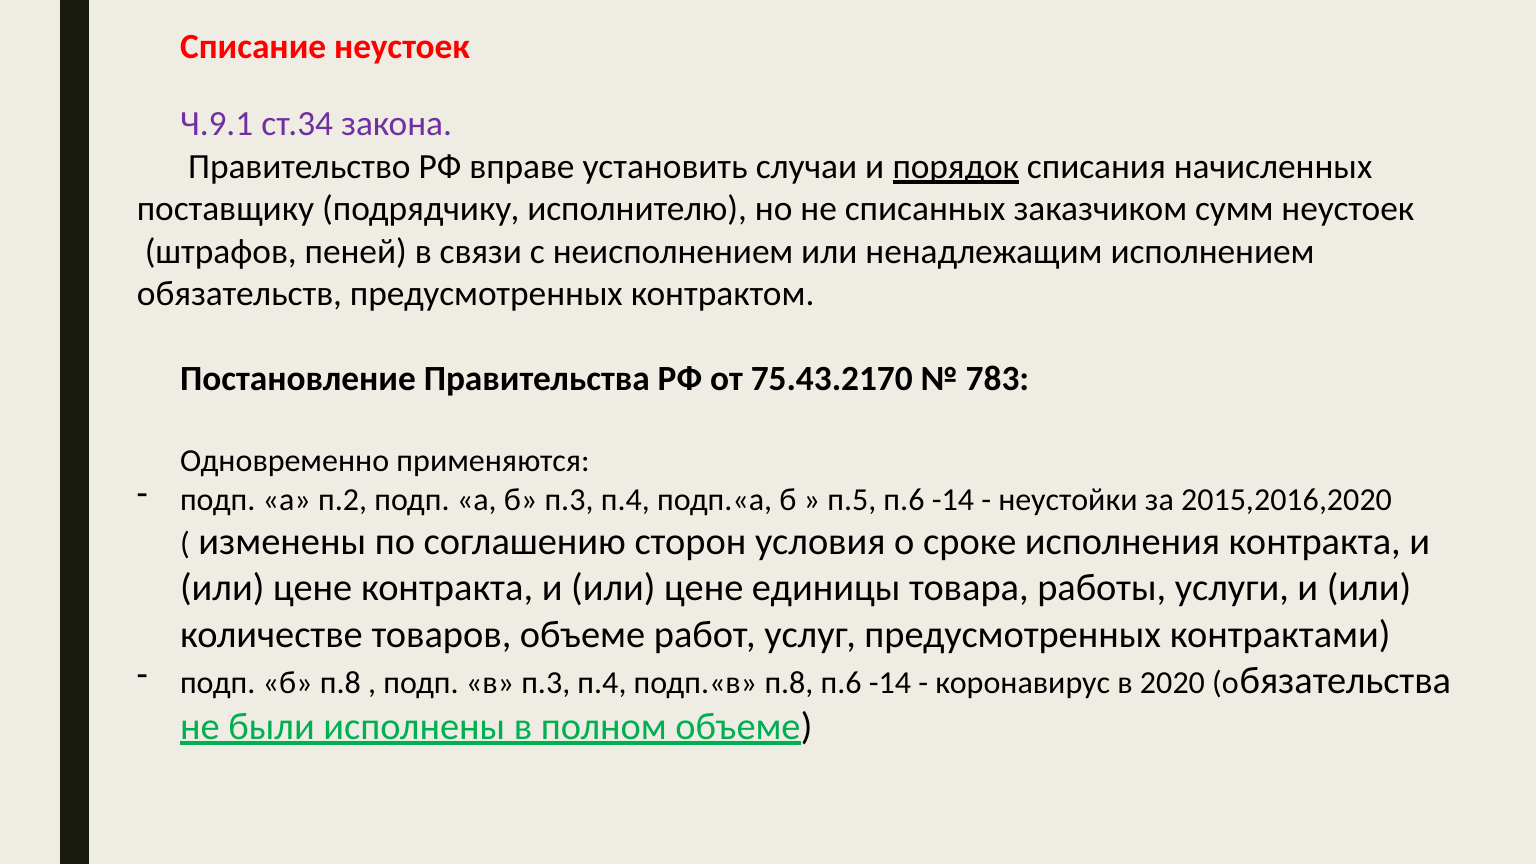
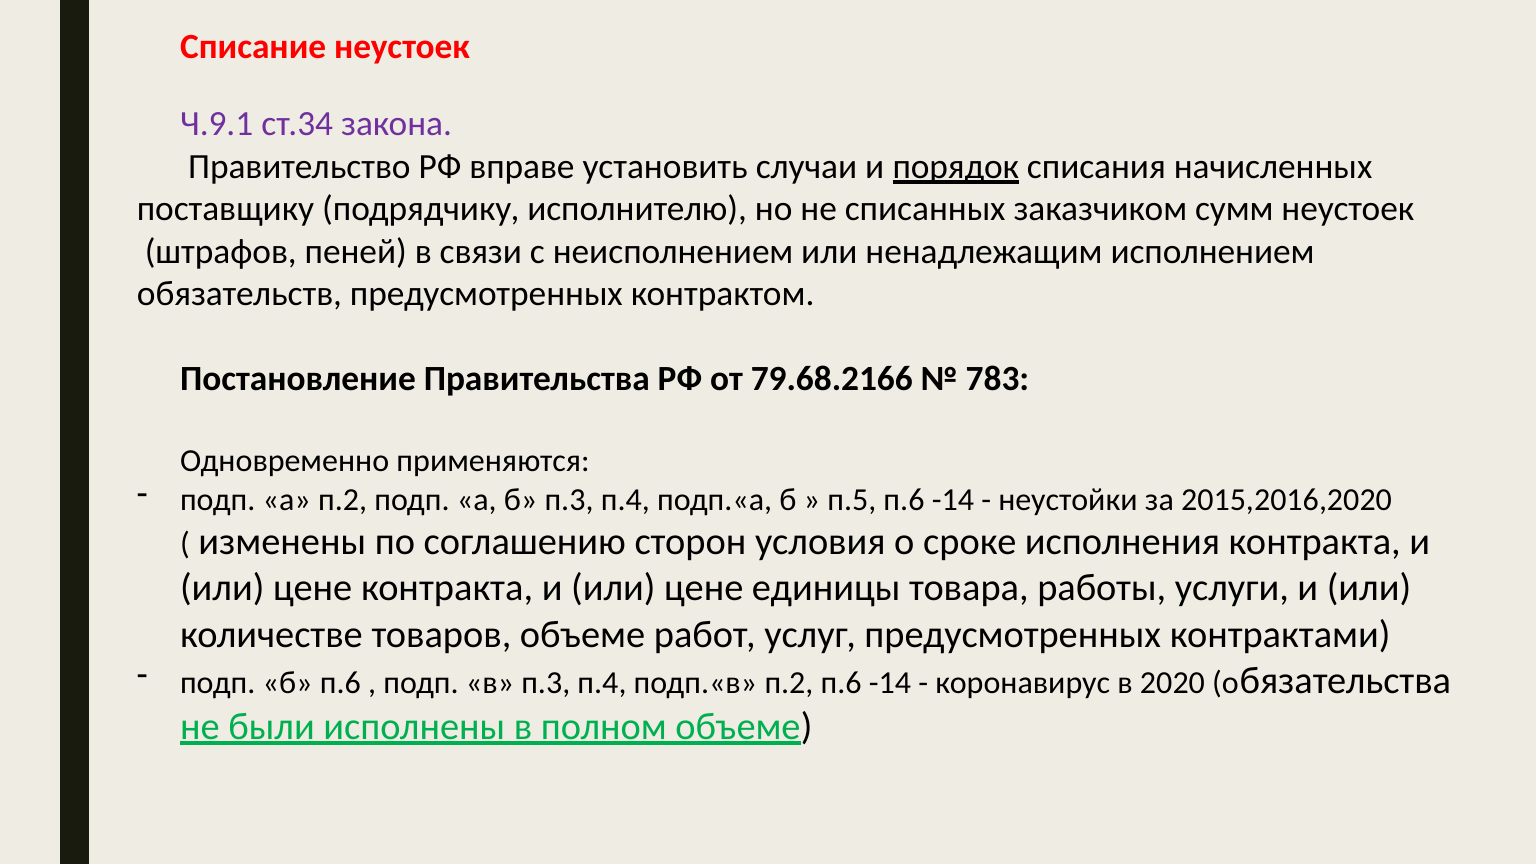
75.43.2170: 75.43.2170 -> 79.68.2166 (832, 378)
б п.8: п.8 -> п.6 (340, 683)
подп.«в п.8: п.8 -> п.2 (789, 683)
